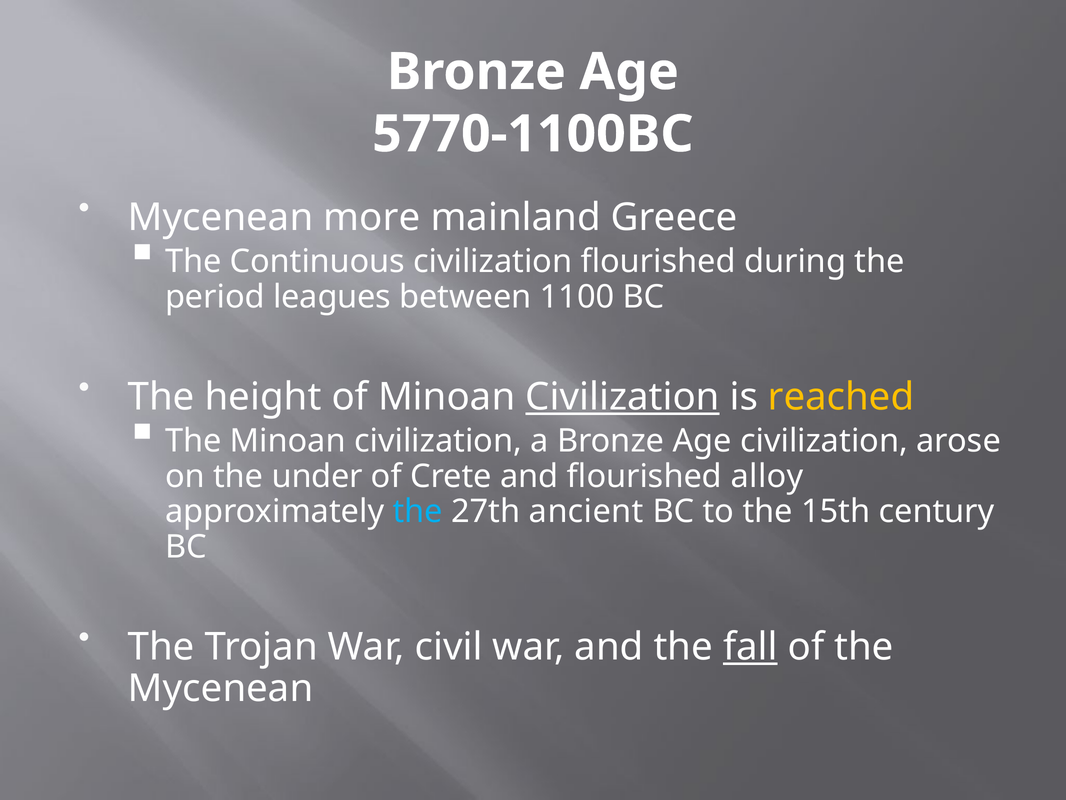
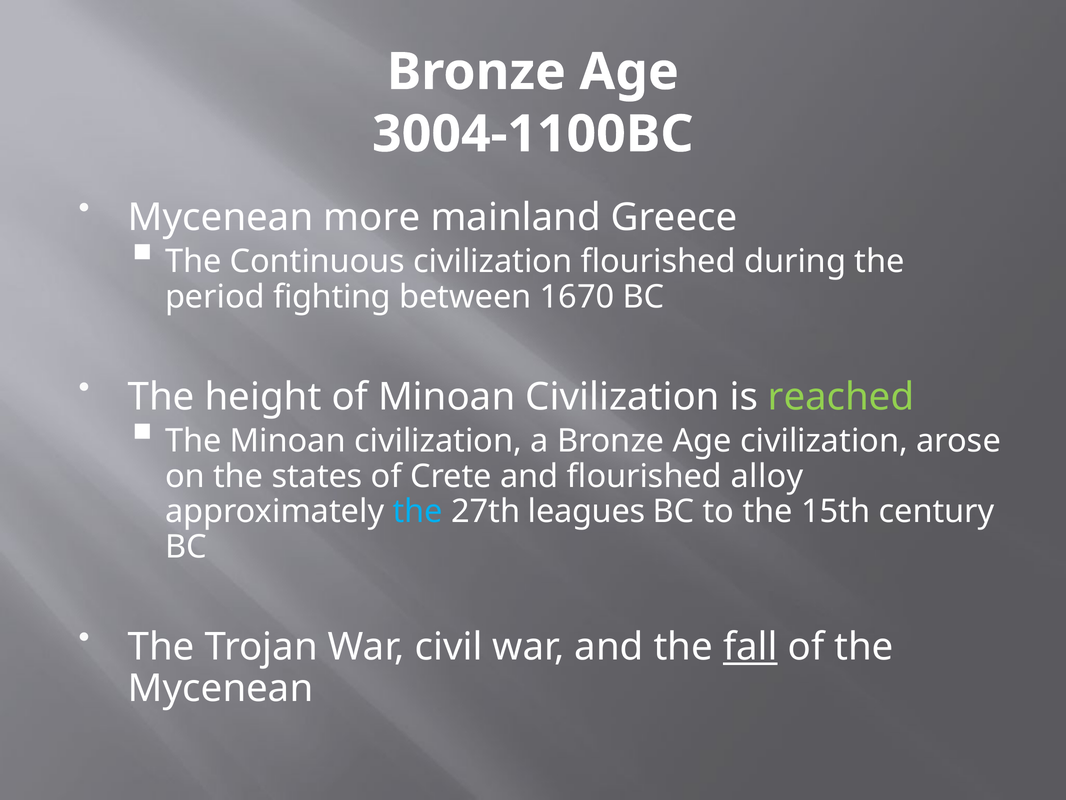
5770-1100BC: 5770-1100BC -> 3004-1100BC (533, 134)
leagues: leagues -> fighting (332, 297)
1100: 1100 -> 1670 (577, 297)
Civilization underline: present -> none (623, 397)
reached colour: yellow -> light green (841, 397)
under: under -> states (317, 476)
ancient: ancient -> leagues (587, 511)
